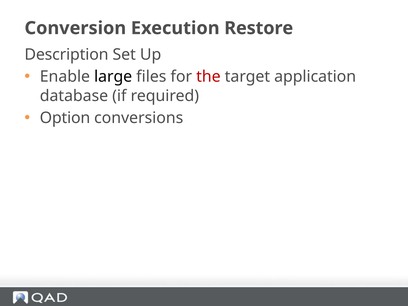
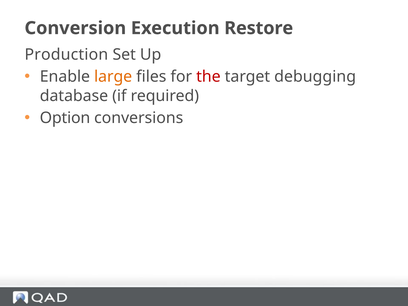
Description: Description -> Production (66, 55)
large colour: black -> orange (113, 77)
application: application -> debugging (315, 77)
